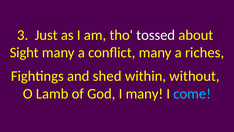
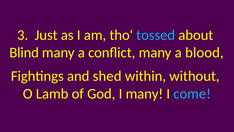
tossed colour: white -> light blue (156, 35)
Sight: Sight -> Blind (24, 52)
riches: riches -> blood (205, 52)
